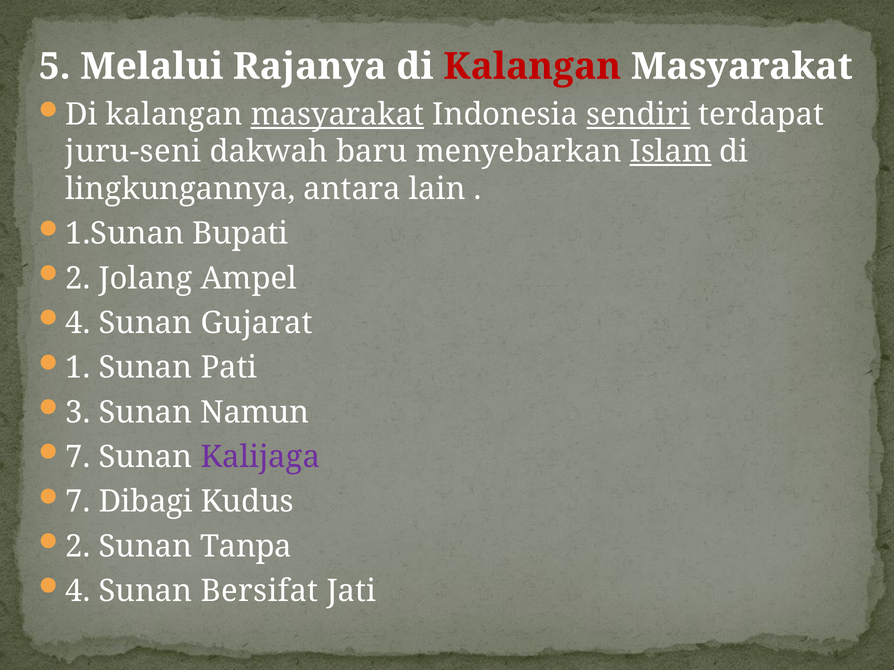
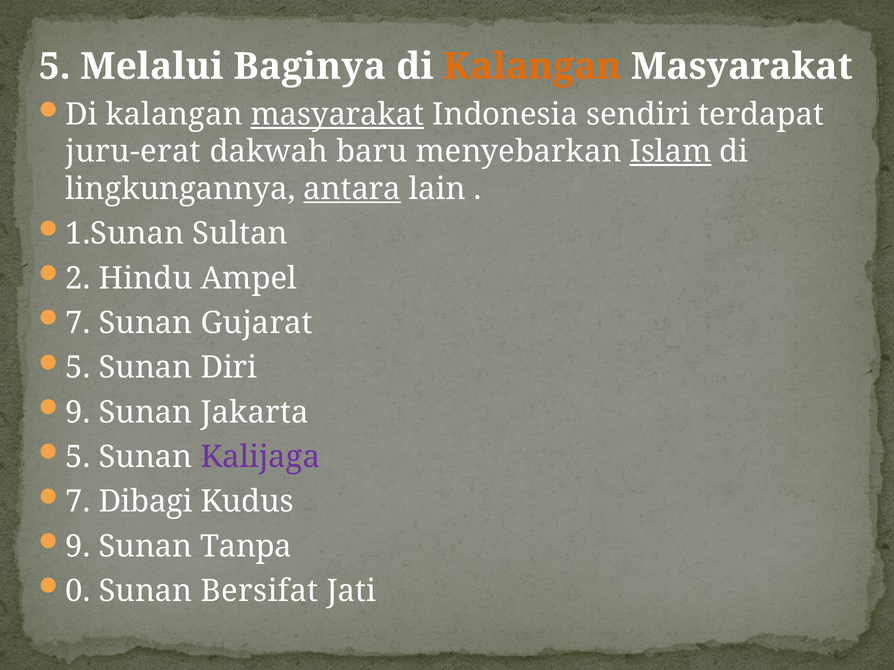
Rajanya: Rajanya -> Baginya (310, 67)
Kalangan colour: red -> orange (532, 67)
sendiri underline: present -> none (638, 115)
juru-seni: juru-seni -> juru-erat (133, 152)
antara underline: none -> present (352, 189)
Bupati: Bupati -> Sultan (240, 234)
Jolang: Jolang -> Hindu (145, 278)
4: 4 -> 7 (78, 323)
1: 1 -> 5 (78, 368)
Pati: Pati -> Diri (229, 368)
3: 3 -> 9 (78, 413)
Namun: Namun -> Jakarta (255, 413)
7: 7 -> 5 (78, 457)
2: 2 -> 9 (78, 547)
4: 4 -> 0 (78, 591)
